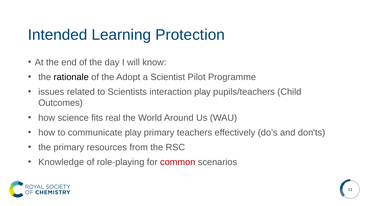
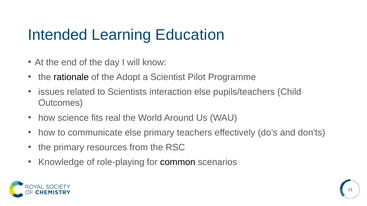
Protection: Protection -> Education (190, 35)
interaction play: play -> else (202, 92)
communicate play: play -> else (133, 133)
common colour: red -> black (178, 162)
